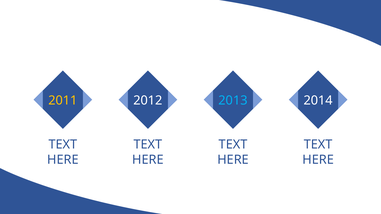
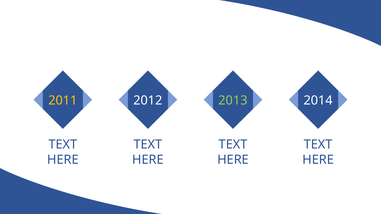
2013 colour: light blue -> light green (233, 101)
